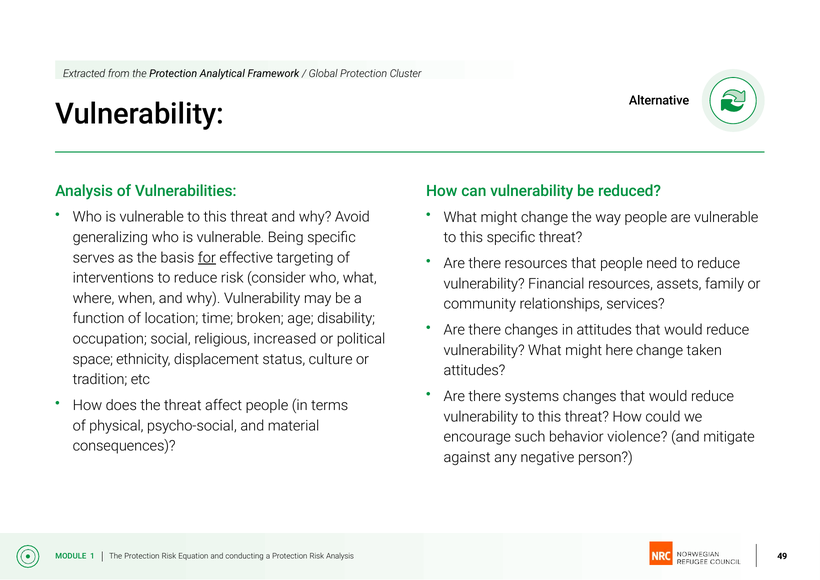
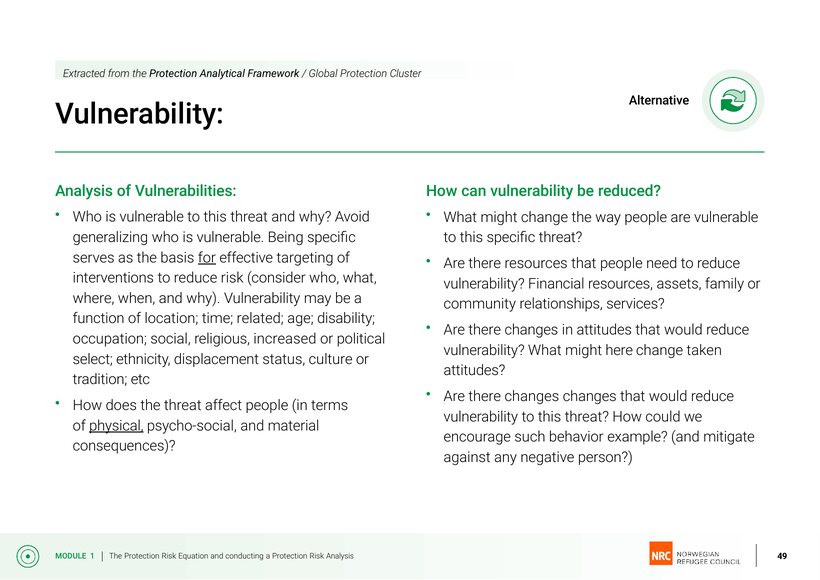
broken: broken -> related (260, 319)
space: space -> select (93, 359)
systems: systems -> changes (532, 396)
physical underline: none -> present (116, 426)
violence: violence -> example (637, 437)
